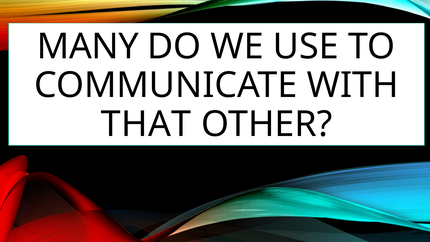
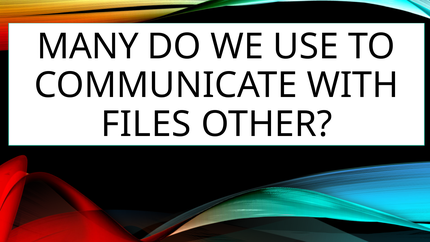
THAT: THAT -> FILES (146, 124)
